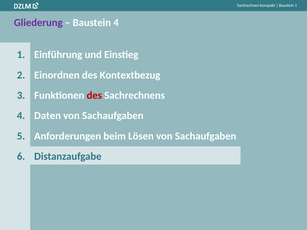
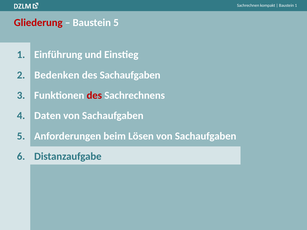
Gliederung colour: purple -> red (38, 23)
Baustein 4: 4 -> 5 (116, 23)
Einordnen: Einordnen -> Bedenken (57, 75)
des Kontextbezug: Kontextbezug -> Sachaufgaben (130, 75)
